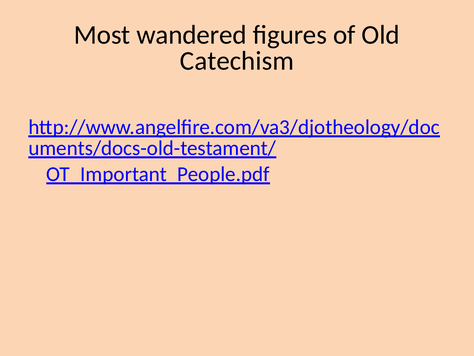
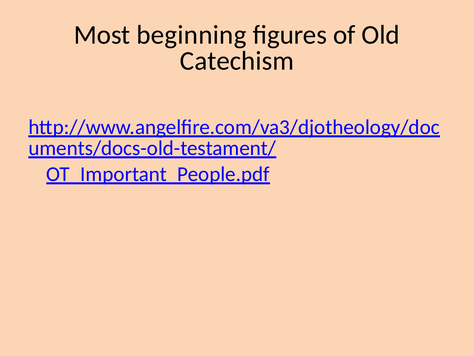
wandered: wandered -> beginning (191, 35)
